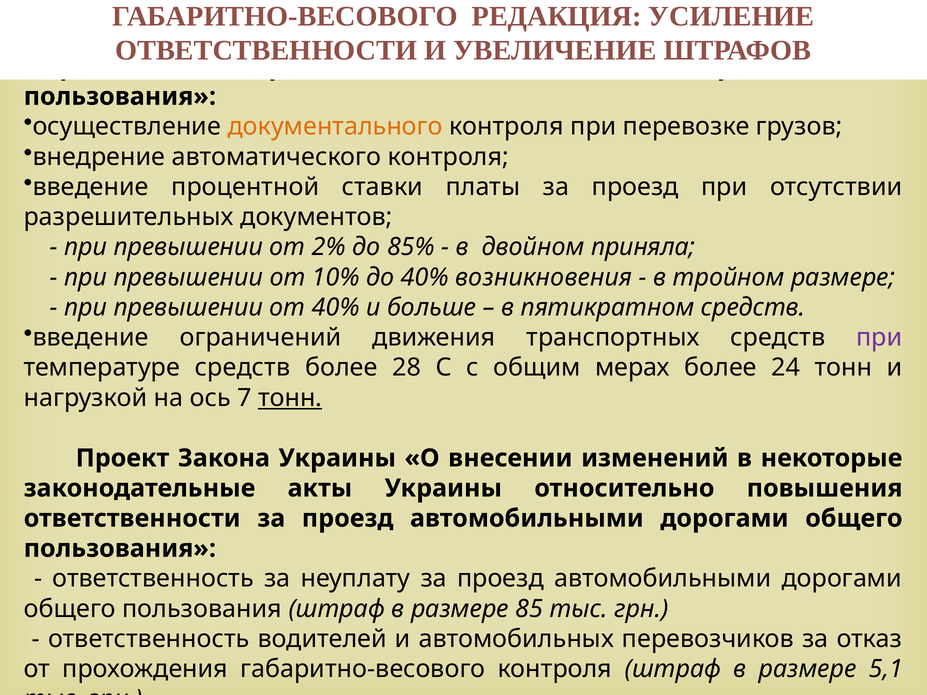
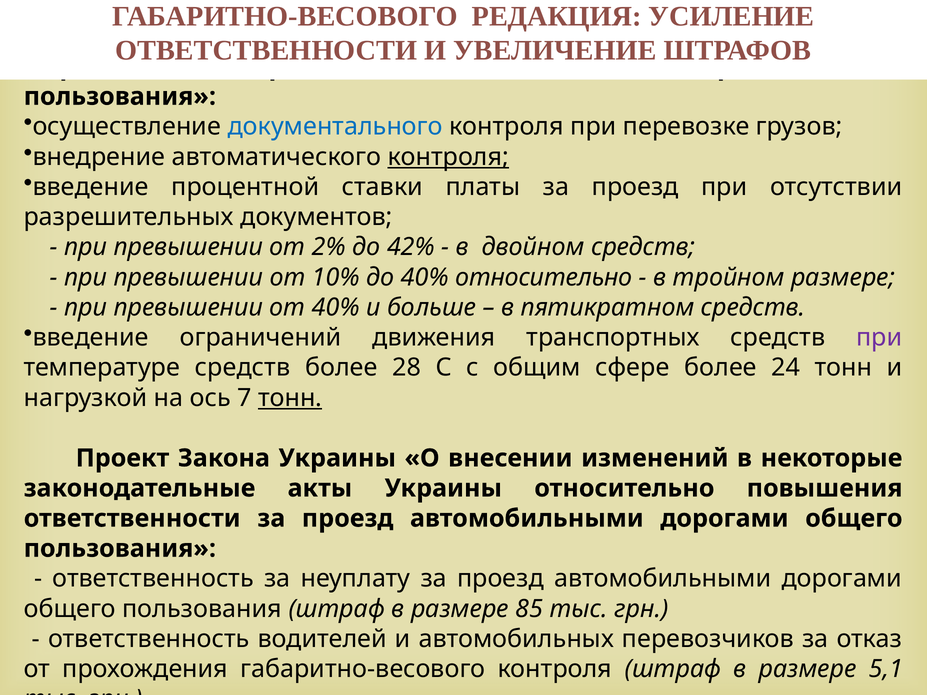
документального colour: orange -> blue (335, 127)
контроля underline: none -> present (448, 157)
85%: 85% -> 42% (411, 247)
двойном приняла: приняла -> средств (643, 247)
40% возникновения: возникновения -> относительно (544, 277)
общим мерах: мерах -> сфере (632, 368)
